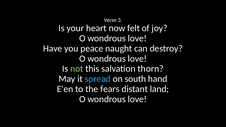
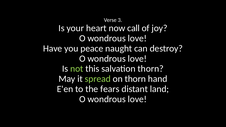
felt: felt -> call (134, 28)
spread colour: light blue -> light green (98, 79)
on south: south -> thorn (135, 79)
